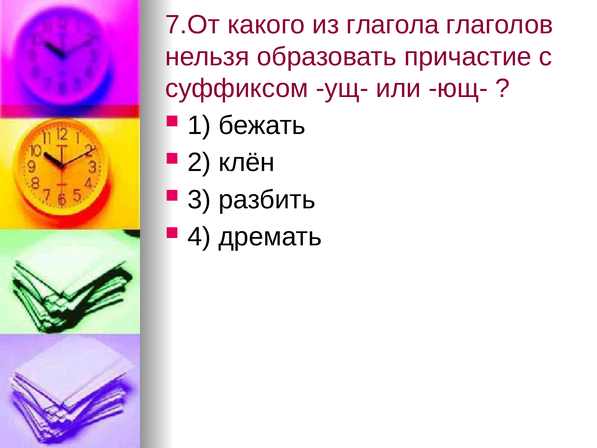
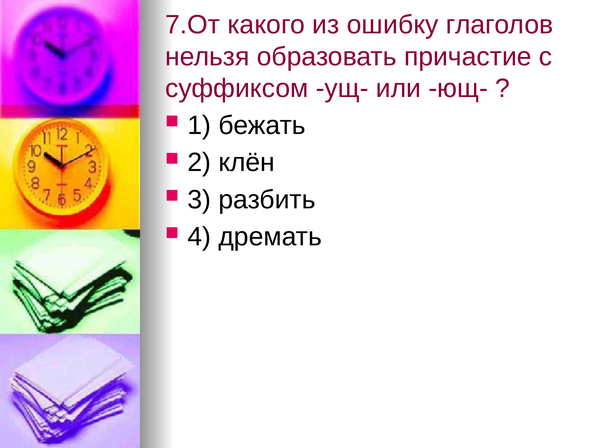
глагола: глагола -> ошибку (393, 25)
